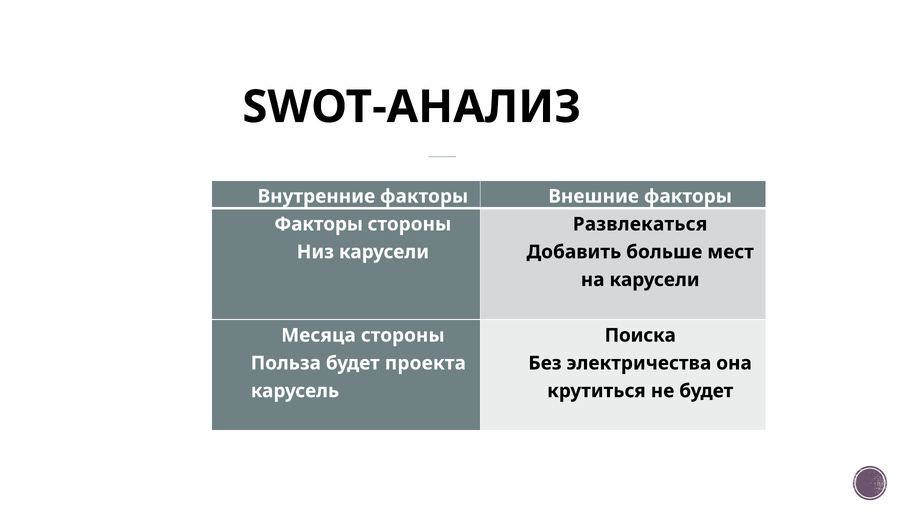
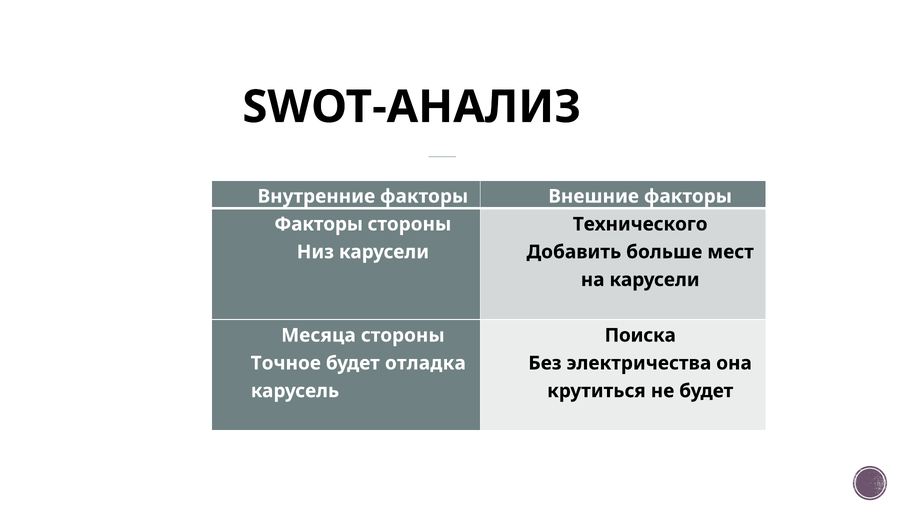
Развлекаться: Развлекаться -> Технического (640, 224)
Польза: Польза -> Точное (286, 363)
проекта: проекта -> отладка (425, 363)
